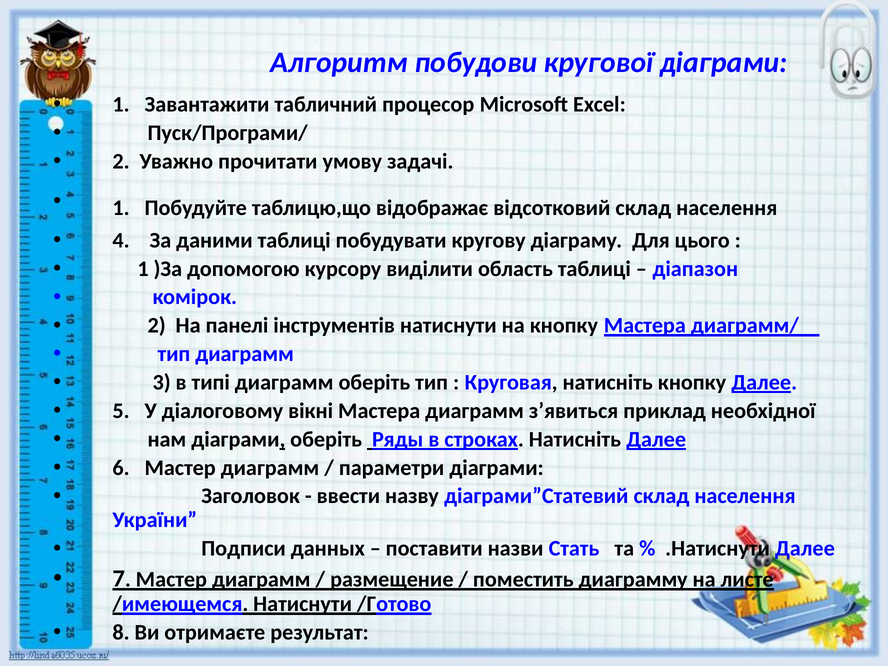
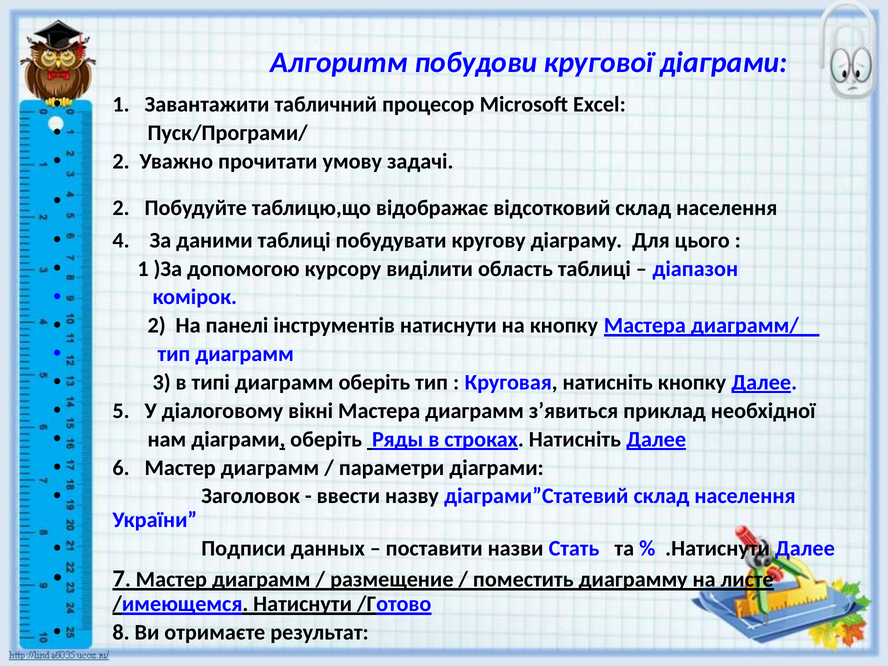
1: 1 -> 2 (121, 208)
